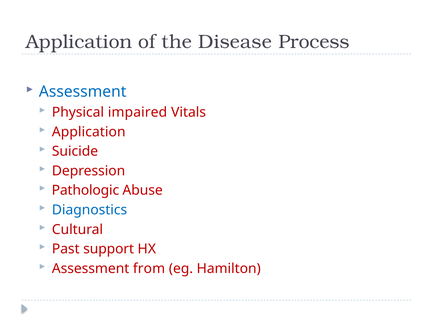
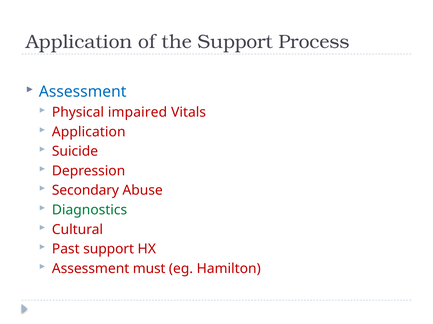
the Disease: Disease -> Support (235, 42)
Pathologic: Pathologic -> Secondary (85, 191)
Diagnostics colour: blue -> green (90, 210)
from: from -> must (149, 269)
